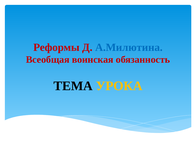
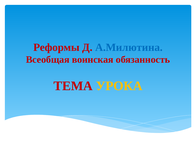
ТЕМА colour: black -> red (73, 86)
